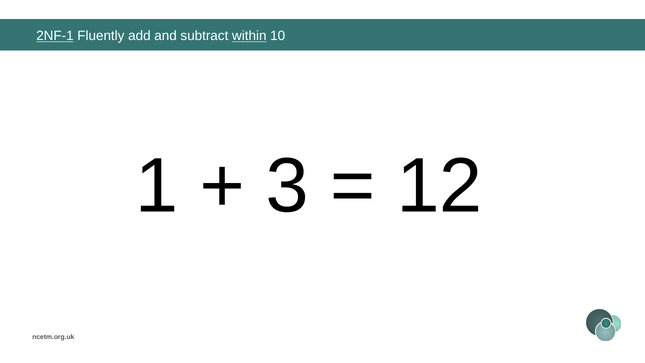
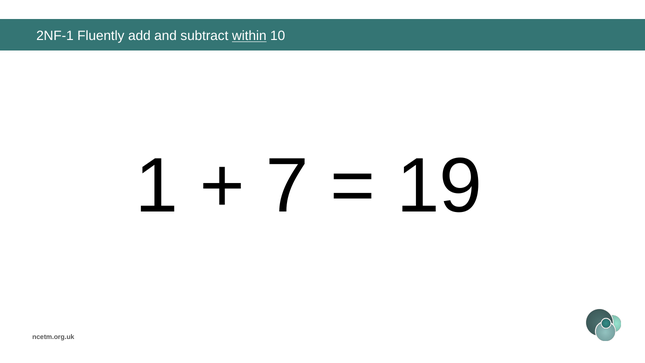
2NF-1 underline: present -> none (55, 36)
3: 3 -> 7 (287, 186)
12: 12 -> 19 (439, 186)
